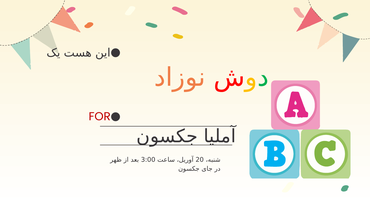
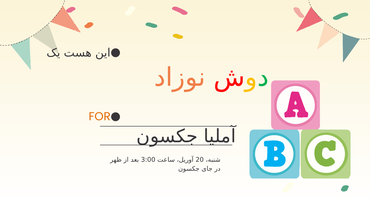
FOR colour: red -> orange (100, 117)
